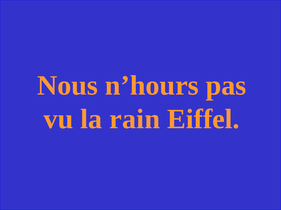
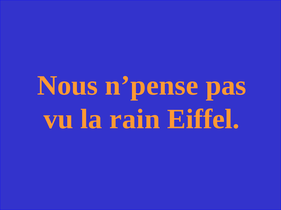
n’hours: n’hours -> n’pense (152, 86)
